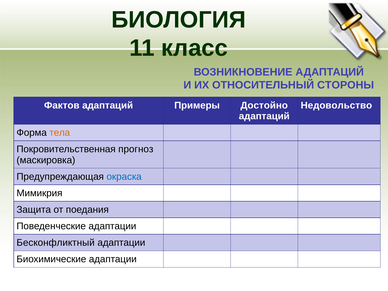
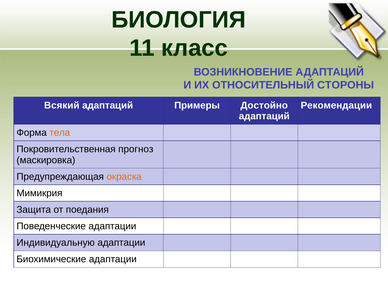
Фактов: Фактов -> Всякий (62, 105)
Недовольство: Недовольство -> Рекомендации (336, 105)
окраска colour: blue -> orange (124, 177)
Бесконфликтный: Бесконфликтный -> Индивидуальную (56, 243)
